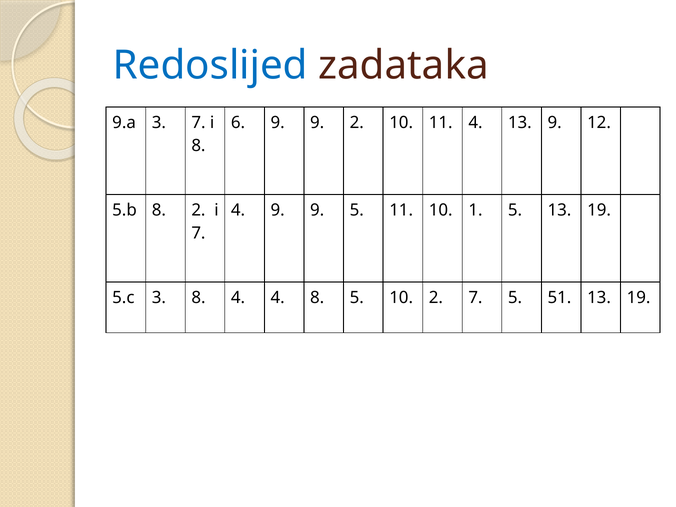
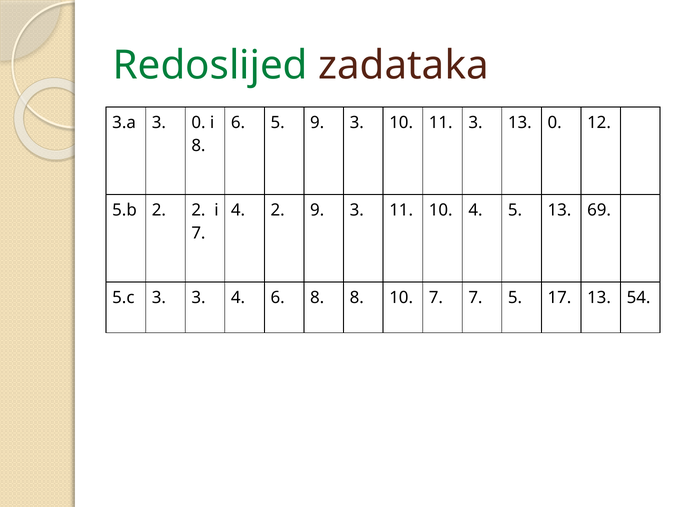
Redoslijed colour: blue -> green (210, 65)
9.a: 9.a -> 3.a (124, 123)
3 7: 7 -> 0 (198, 123)
6 9: 9 -> 5 (278, 123)
2: 2 -> 3 (357, 123)
11 4: 4 -> 3 (475, 123)
13 9: 9 -> 0 (555, 123)
5.b 8: 8 -> 2 (159, 210)
4 9: 9 -> 2 (278, 210)
5: 5 -> 3 (357, 210)
10 1: 1 -> 4 (475, 210)
5 13 19: 19 -> 69 (599, 210)
3 8: 8 -> 3 (198, 298)
4 4: 4 -> 6 (278, 298)
8 5: 5 -> 8 (357, 298)
10 2: 2 -> 7 (436, 298)
51: 51 -> 17 (559, 298)
19: 19 -> 54 (639, 298)
